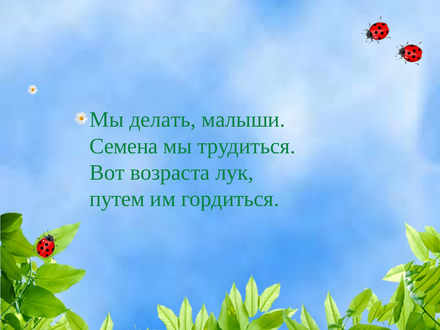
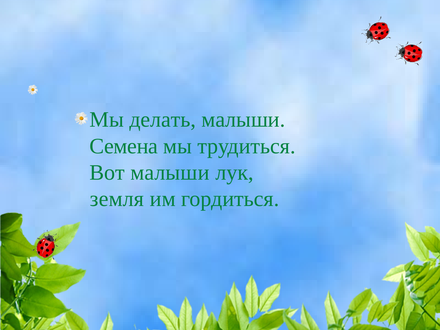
Вот возраста: возраста -> малыши (170, 172)
путем: путем -> земля (117, 199)
